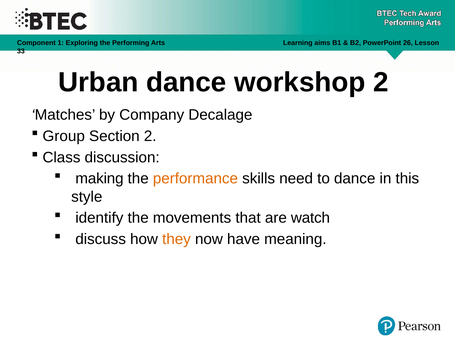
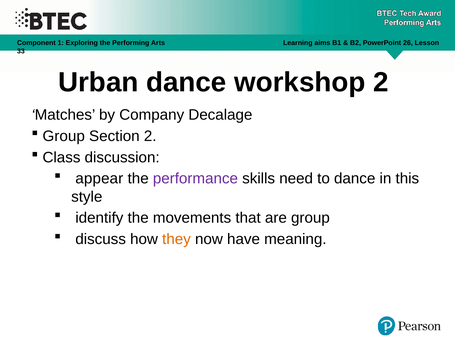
making: making -> appear (99, 179)
performance colour: orange -> purple (195, 179)
are watch: watch -> group (310, 218)
